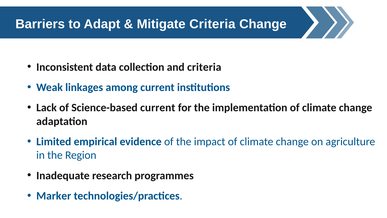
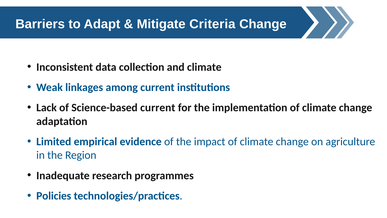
and criteria: criteria -> climate (204, 67)
Marker: Marker -> Policies (54, 196)
